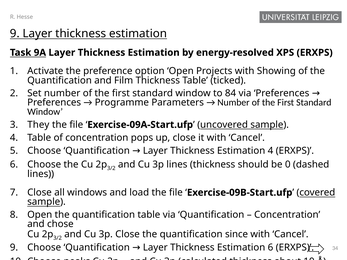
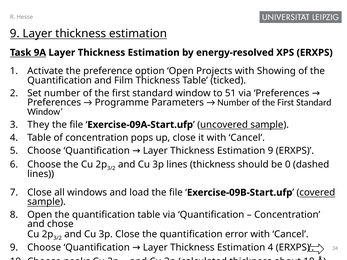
84: 84 -> 51 (231, 93)
Estimation 4: 4 -> 9 (270, 151)
since: since -> error (237, 234)
Estimation 6: 6 -> 4 (270, 248)
